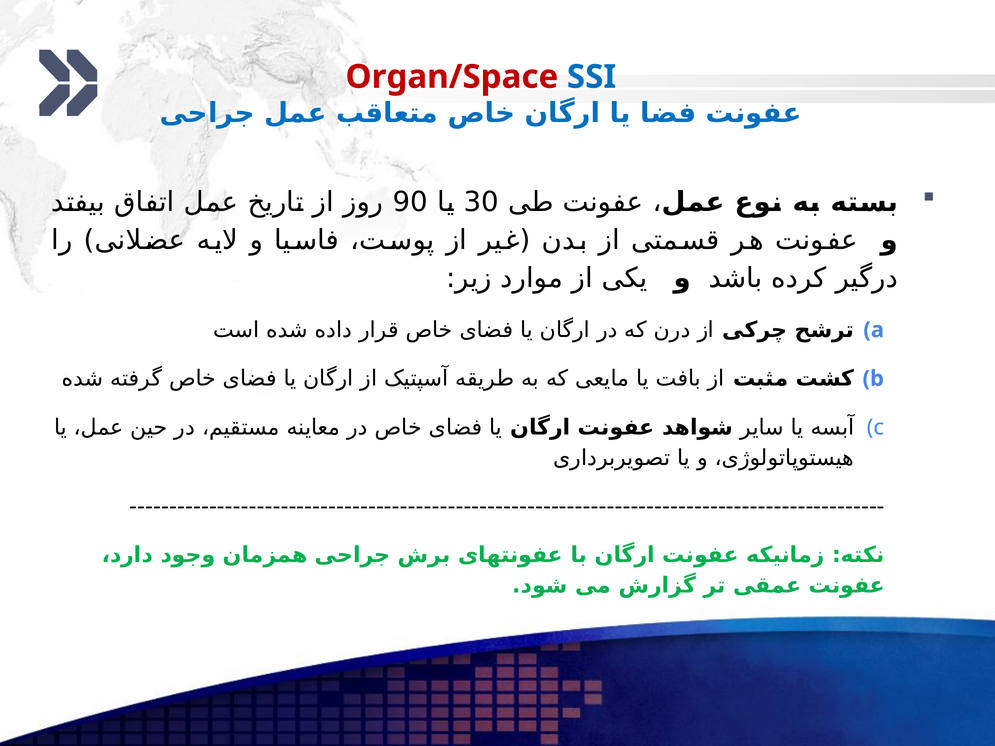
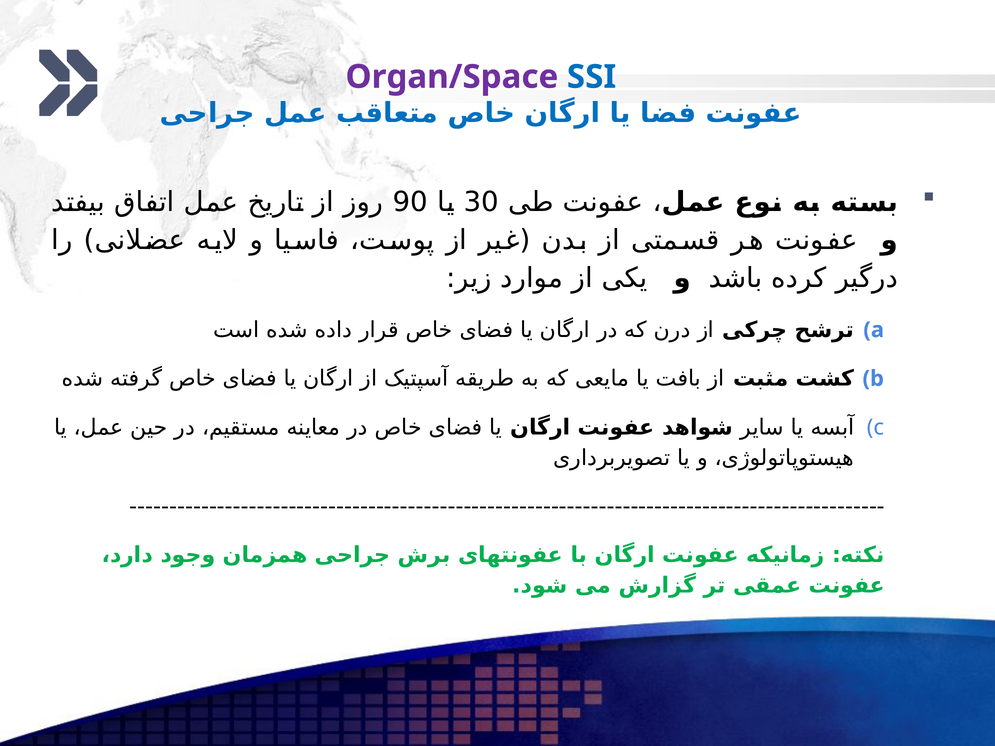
Organ/Space colour: red -> purple (452, 77)
